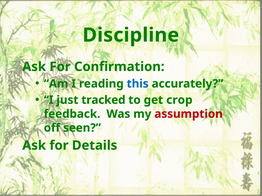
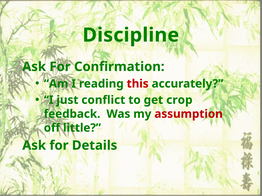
this colour: blue -> red (138, 84)
tracked: tracked -> conflict (103, 100)
seen: seen -> little (82, 128)
